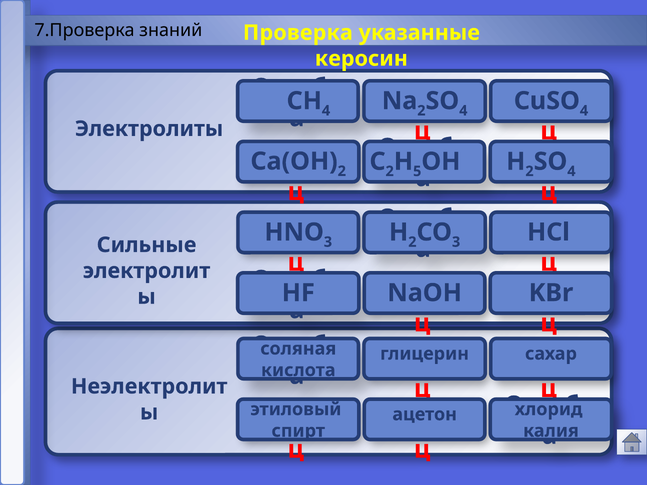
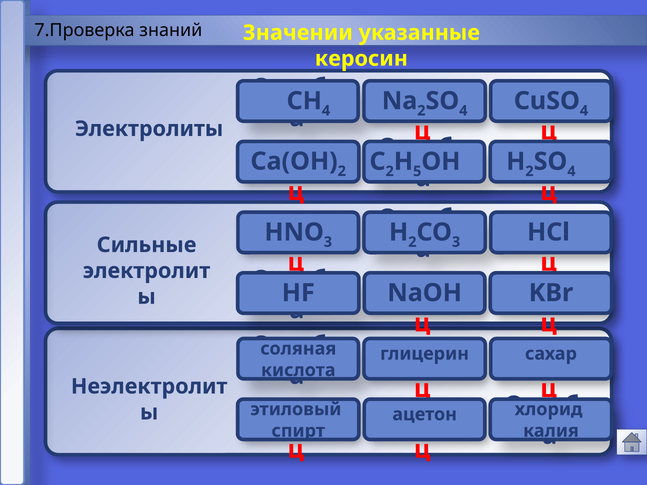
Проверка: Проверка -> Значении (298, 33)
